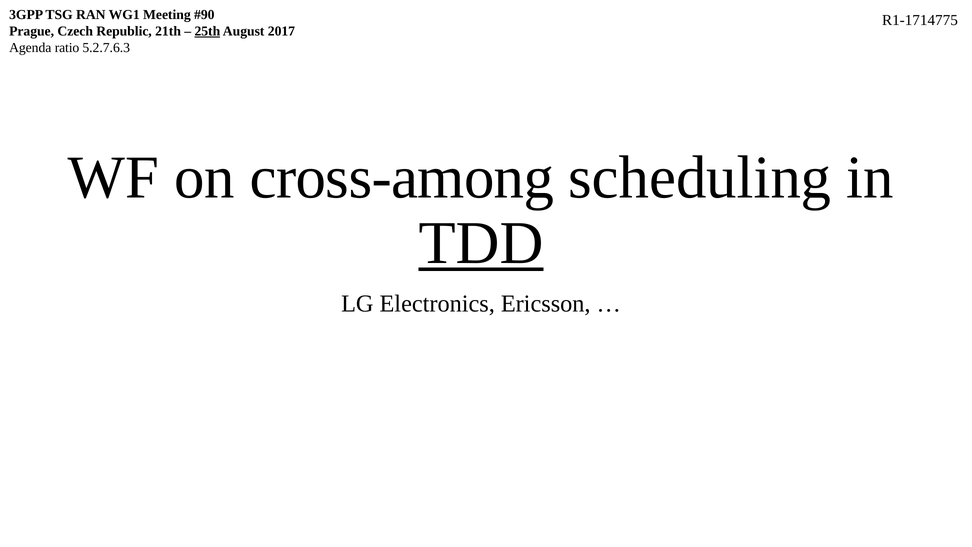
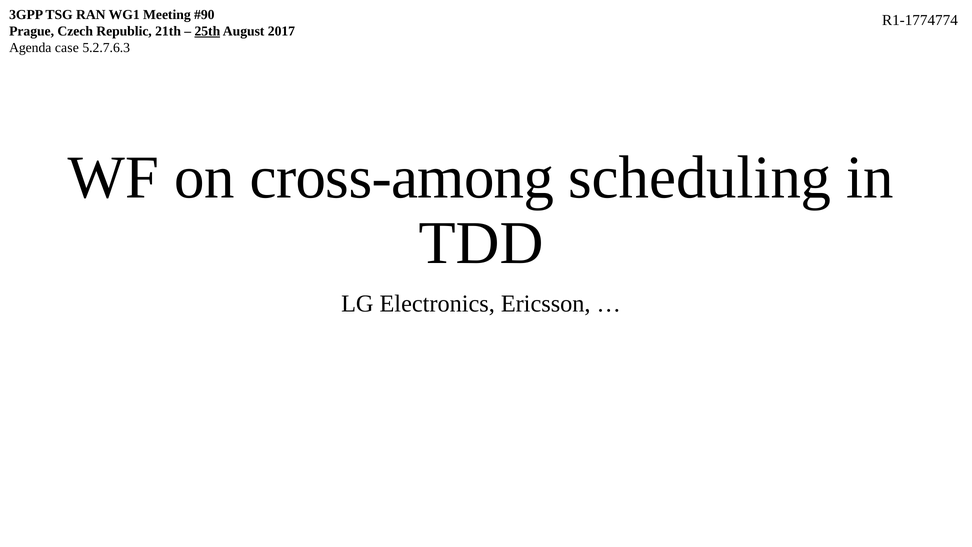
R1-1714775: R1-1714775 -> R1-1774774 (920, 20)
ratio: ratio -> case (67, 47)
TDD underline: present -> none (481, 243)
